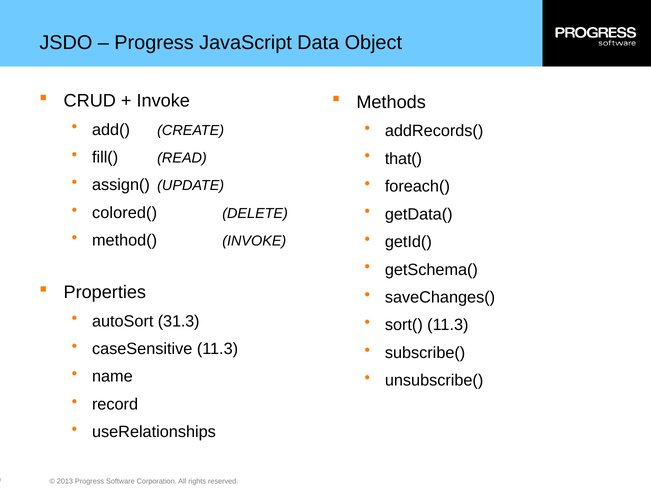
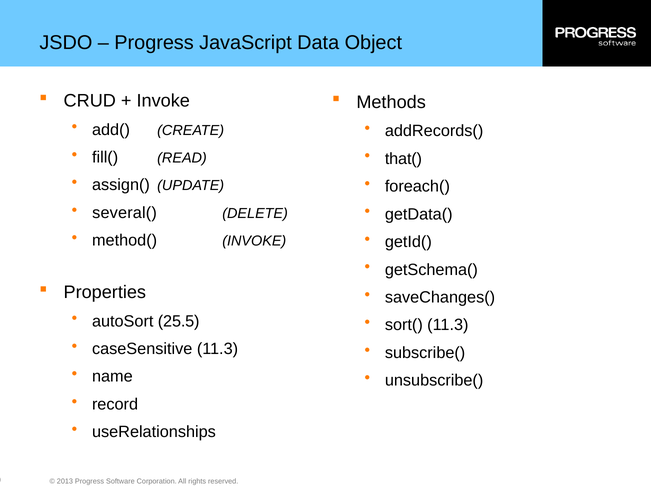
colored(: colored( -> several( (125, 213)
31.3: 31.3 -> 25.5 (179, 321)
